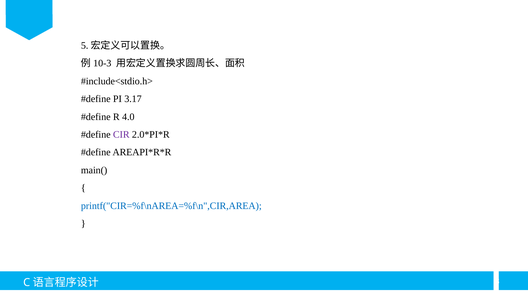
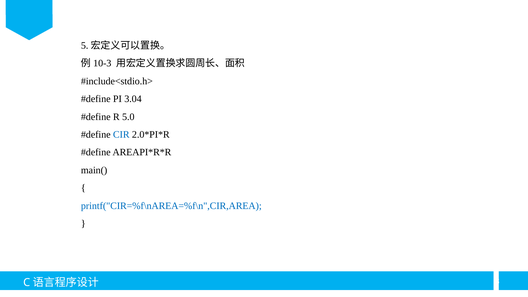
3.17: 3.17 -> 3.04 (133, 99)
4.0: 4.0 -> 5.0 (128, 117)
CIR colour: purple -> blue (121, 135)
